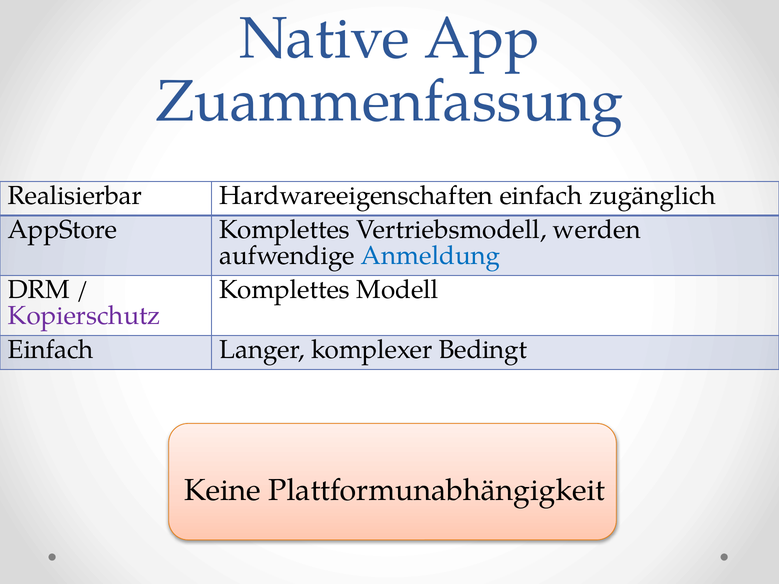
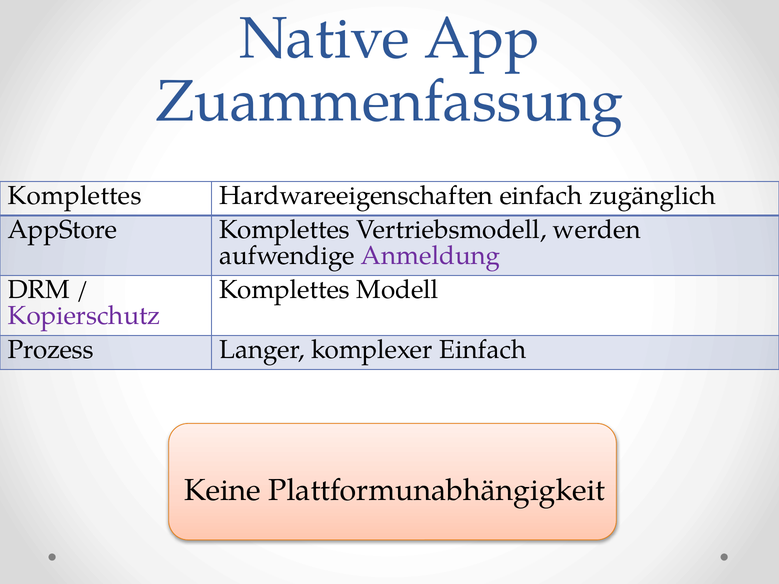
Realisierbar: Realisierbar -> Komplettes (75, 196)
Anmeldung colour: blue -> purple (431, 256)
Einfach: Einfach -> Prozess (51, 350)
komplexer Bedingt: Bedingt -> Einfach (483, 350)
